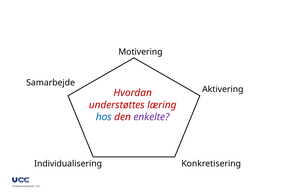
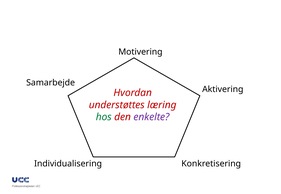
hos colour: blue -> green (104, 117)
